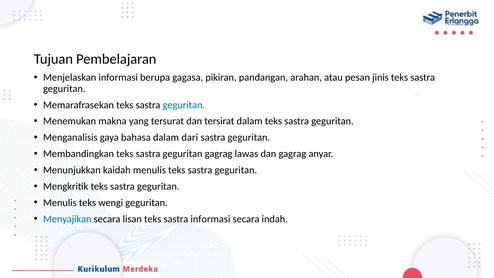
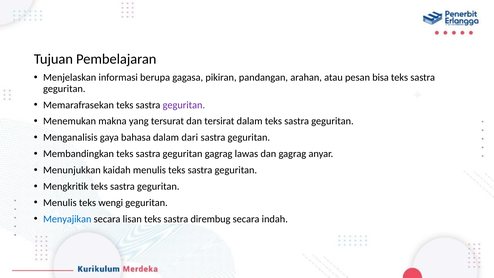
jinis: jinis -> bisa (381, 77)
geguritan colour: blue -> purple (184, 105)
sastra informasi: informasi -> dirembug (210, 219)
